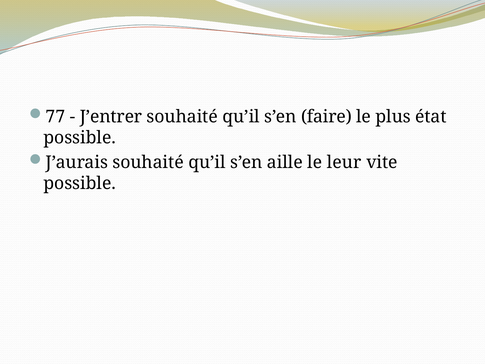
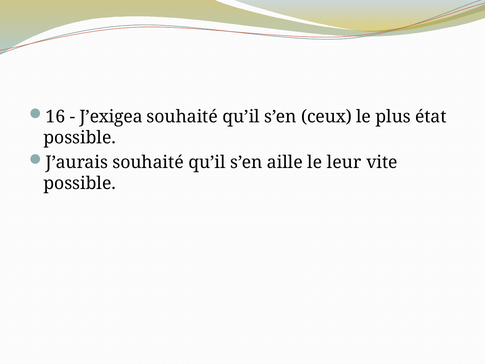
77: 77 -> 16 (55, 117)
J’entrer: J’entrer -> J’exigea (111, 117)
faire: faire -> ceux (326, 117)
